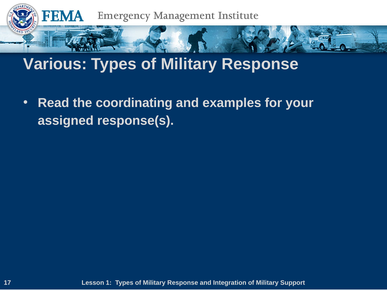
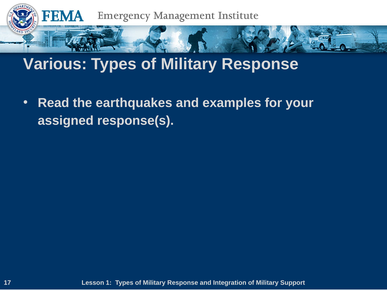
coordinating: coordinating -> earthquakes (134, 103)
